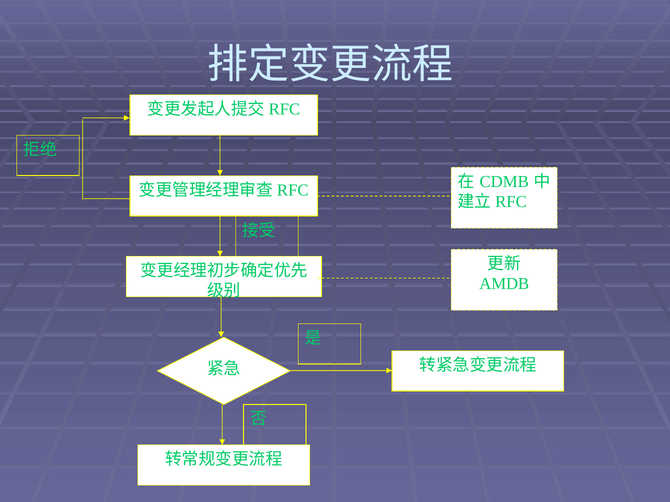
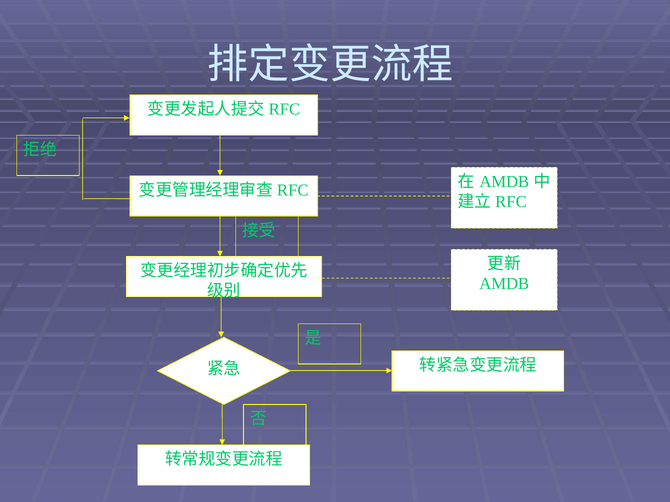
CDMB: CDMB -> AMDB (504, 182)
